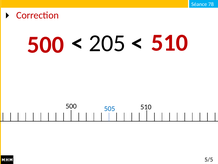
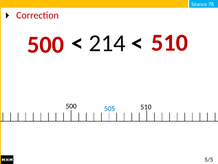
205: 205 -> 214 (107, 43)
